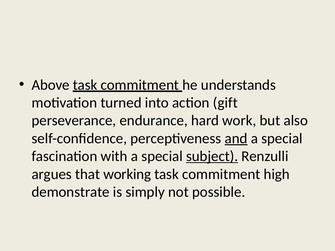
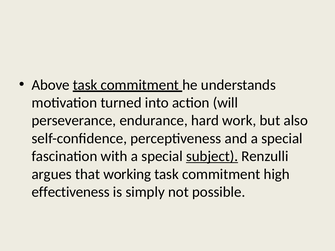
gift: gift -> will (225, 103)
and underline: present -> none (236, 139)
demonstrate: demonstrate -> effectiveness (71, 192)
